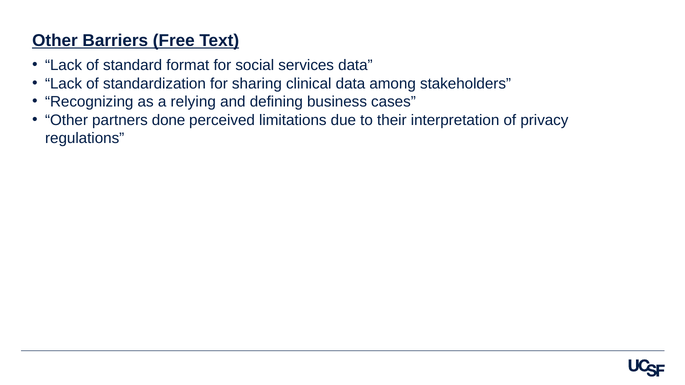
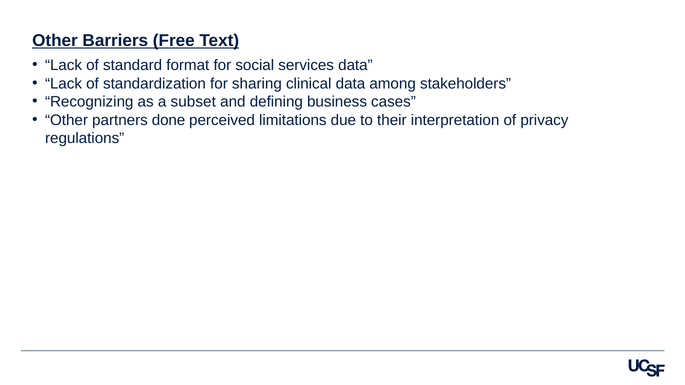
relying: relying -> subset (193, 102)
